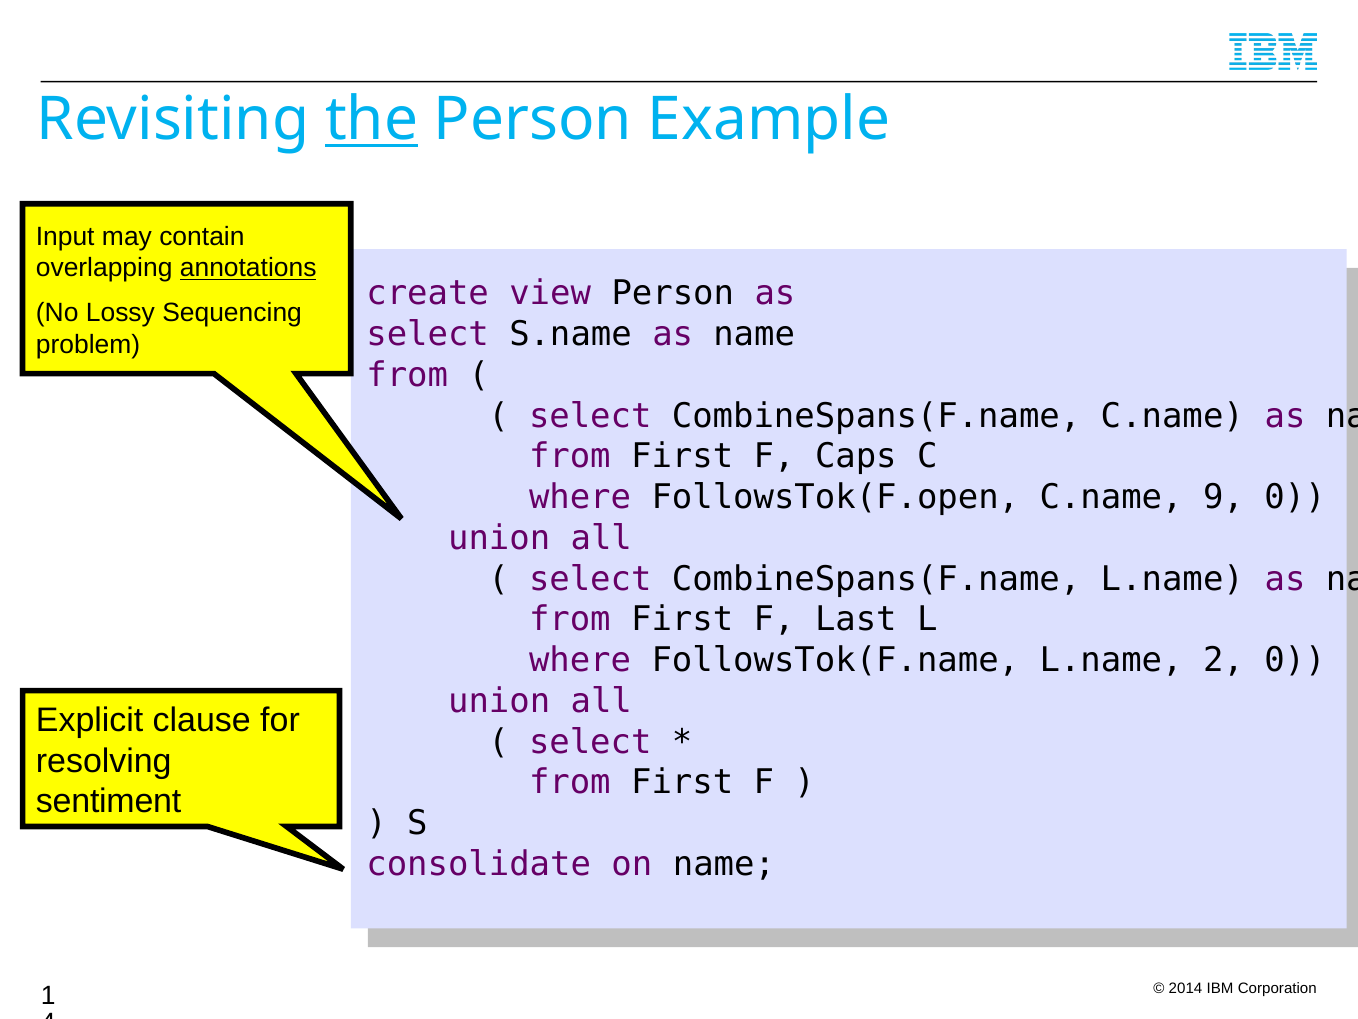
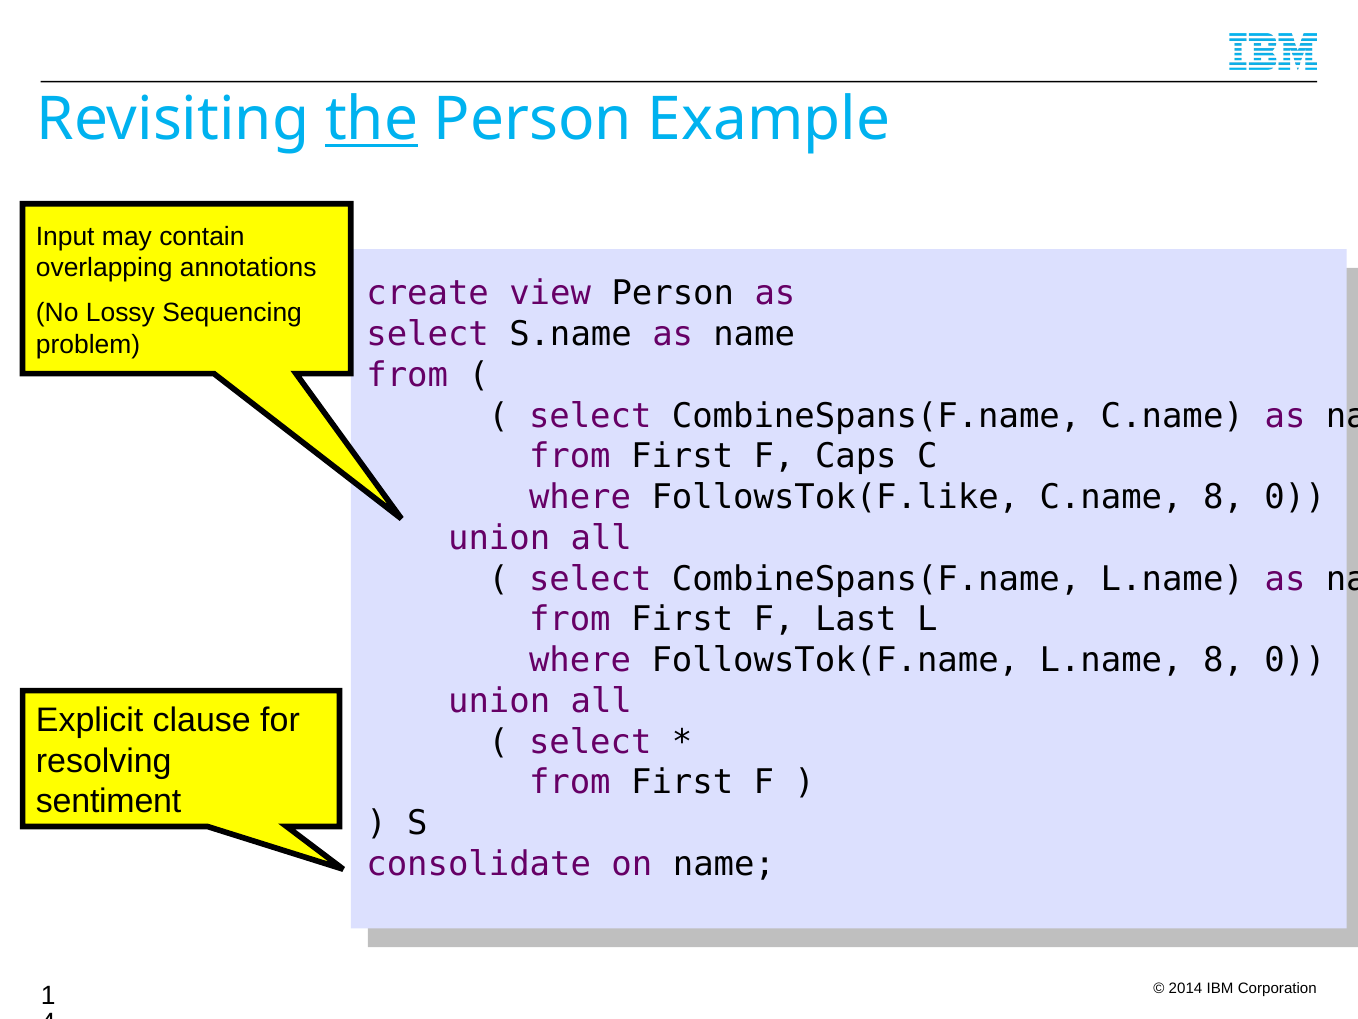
annotations underline: present -> none (248, 268)
FollowsTok(F.open: FollowsTok(F.open -> FollowsTok(F.like (835, 497)
C.name 9: 9 -> 8 (1223, 497)
L.name 2: 2 -> 8 (1223, 660)
